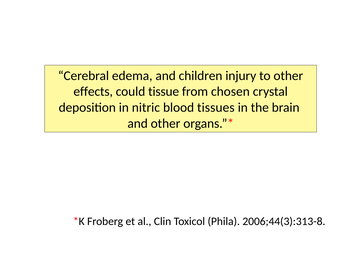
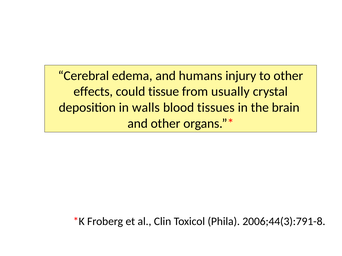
children: children -> humans (201, 76)
chosen: chosen -> usually (230, 92)
nitric: nitric -> walls (146, 108)
2006;44(3):313-8: 2006;44(3):313-8 -> 2006;44(3):791-8 (284, 222)
